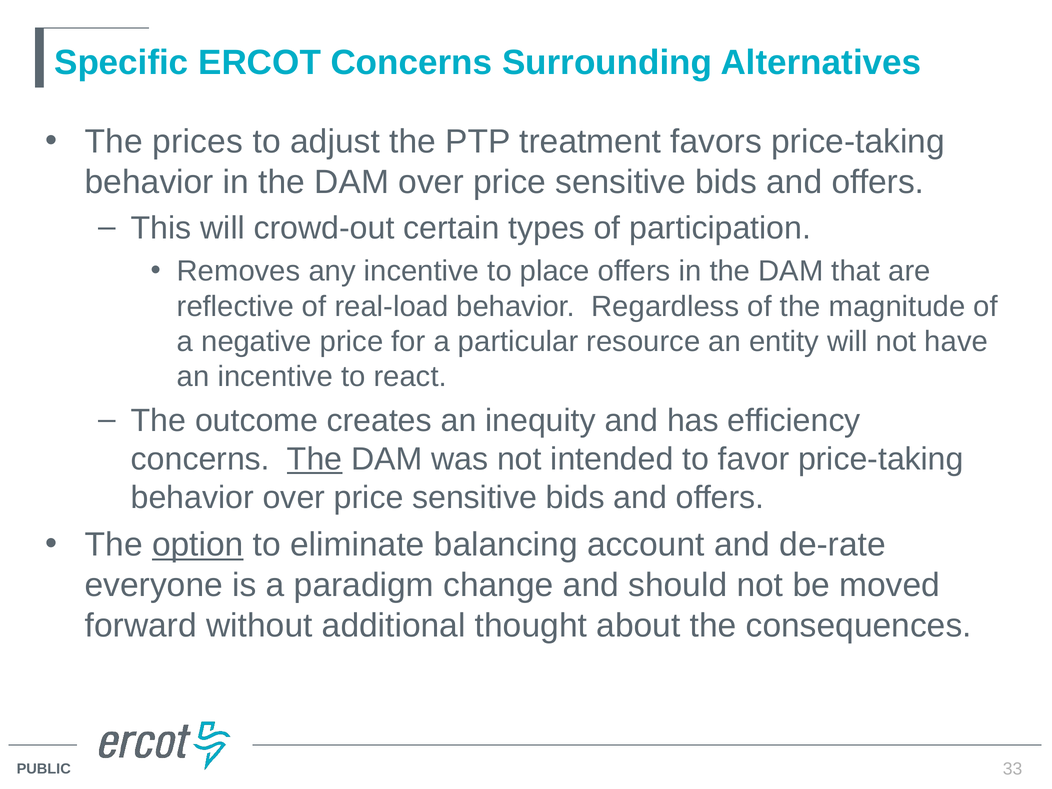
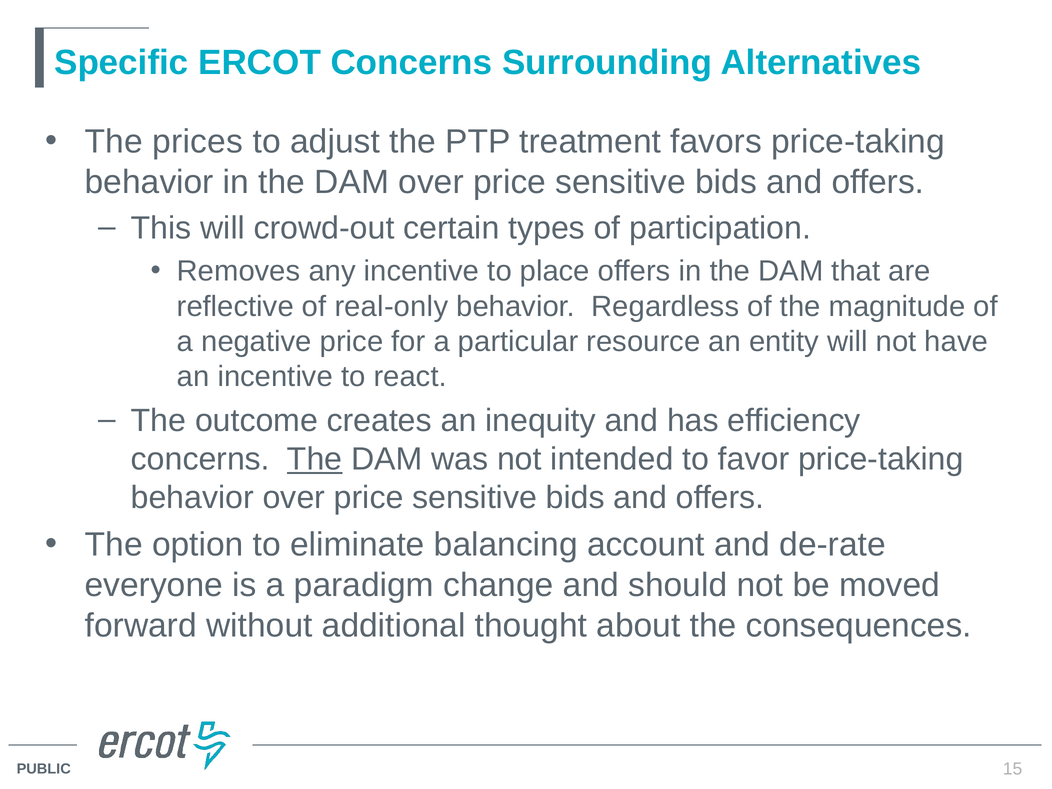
real-load: real-load -> real-only (391, 306)
option underline: present -> none (198, 545)
33: 33 -> 15 (1013, 769)
